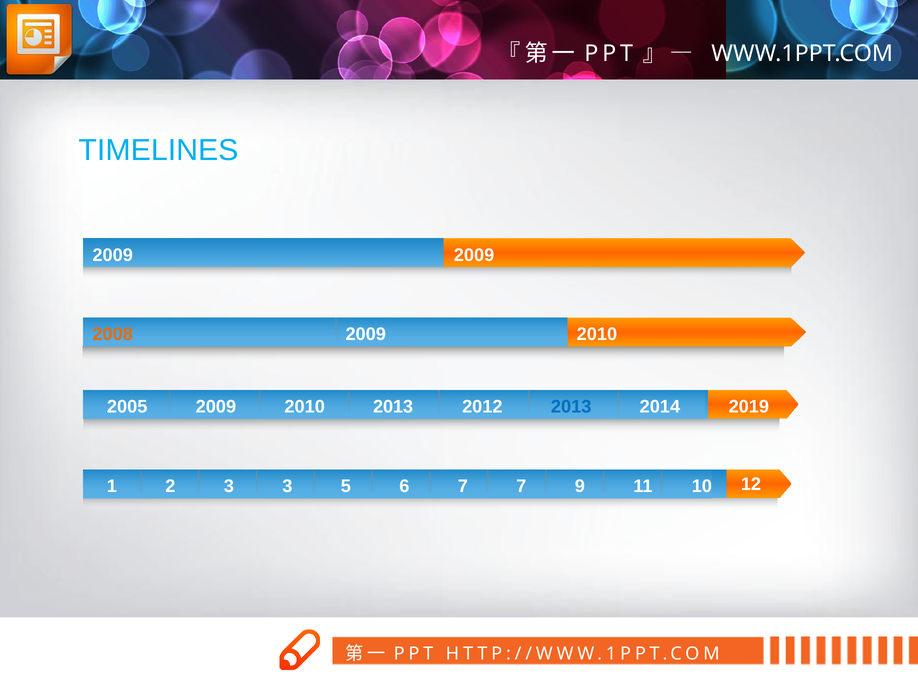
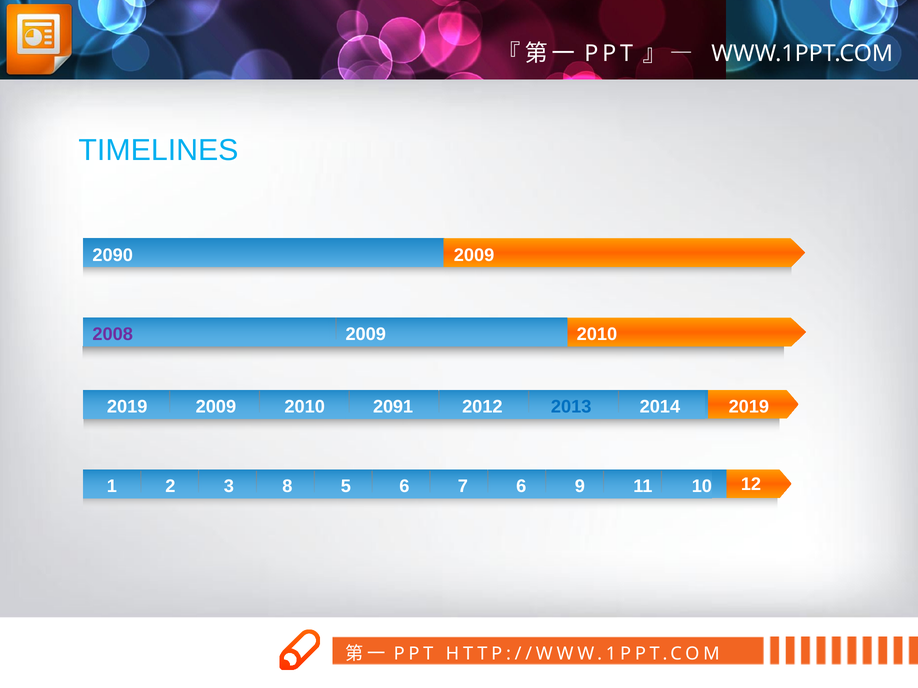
2009: 2009 -> 2090 (113, 255)
2008 colour: orange -> purple (113, 335)
2005: 2005 -> 2019 (127, 407)
2010 2013: 2013 -> 2091 (393, 407)
3 3: 3 -> 8 (287, 487)
7 7: 7 -> 6 (521, 487)
